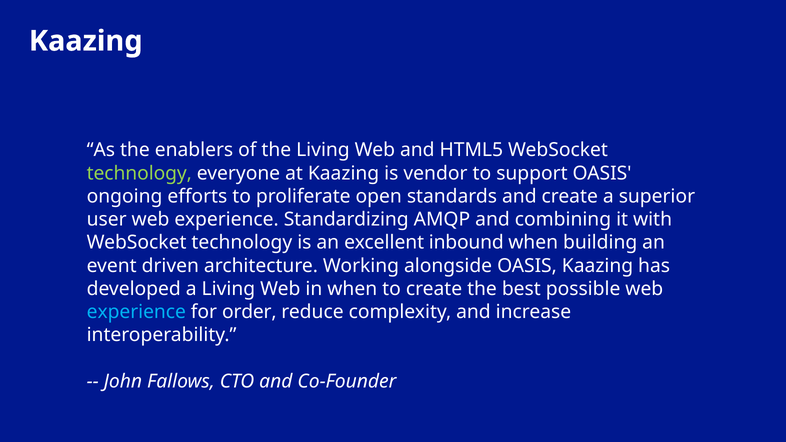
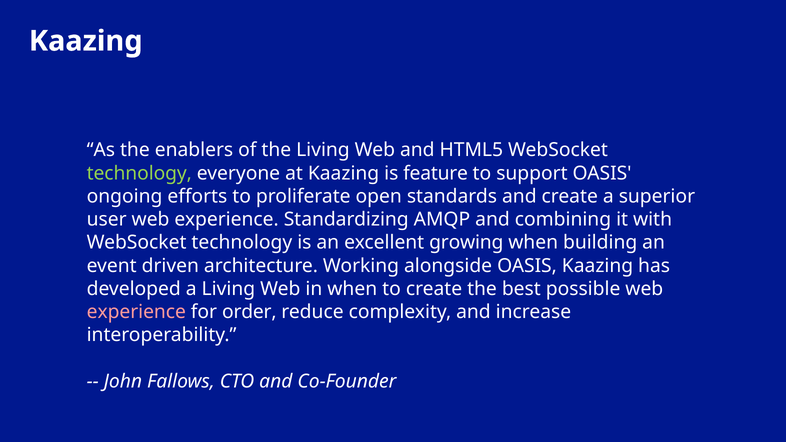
vendor: vendor -> feature (436, 173)
inbound: inbound -> growing (466, 243)
experience colour: light blue -> pink (136, 312)
